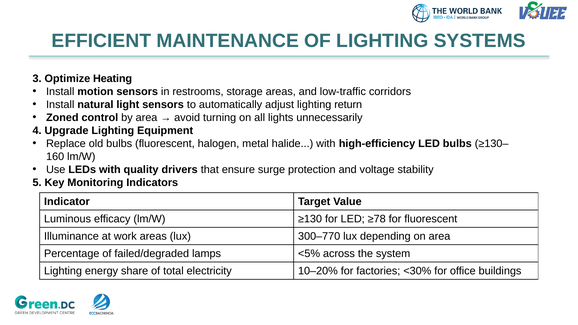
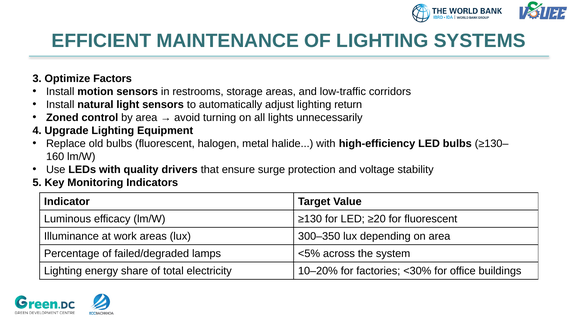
Heating: Heating -> Factors (113, 79)
≥78: ≥78 -> ≥20 (377, 219)
300–770: 300–770 -> 300–350 (319, 236)
